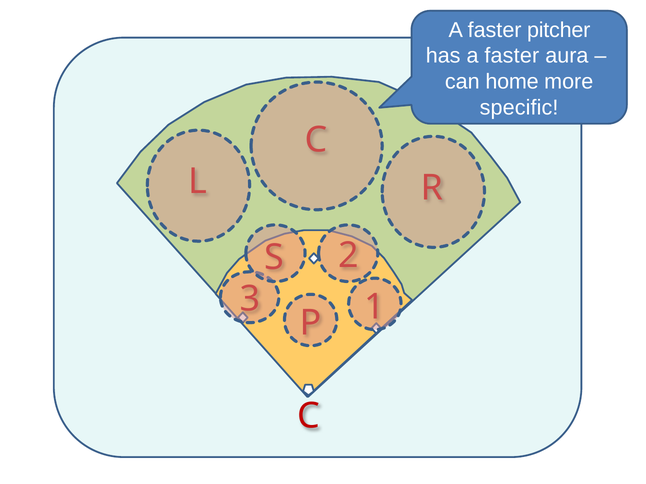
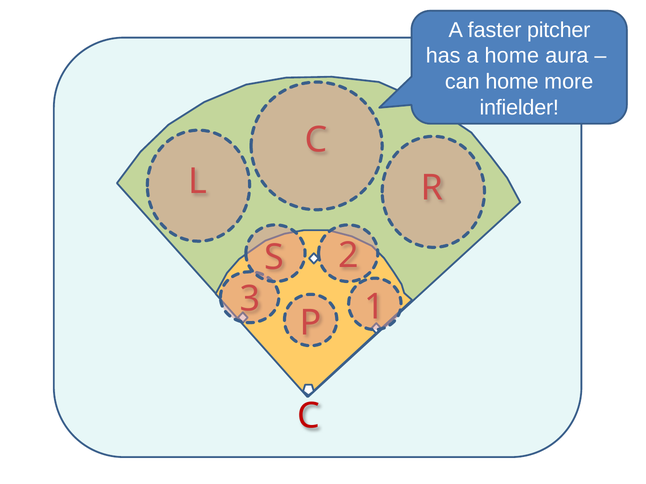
has a faster: faster -> home (512, 56)
specific: specific -> infielder (519, 108)
